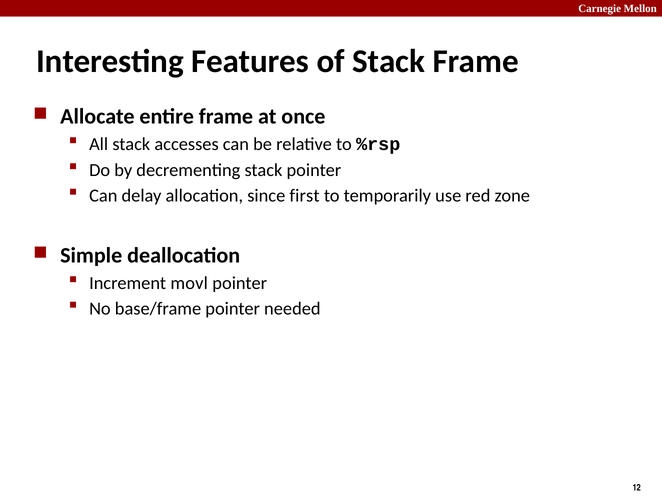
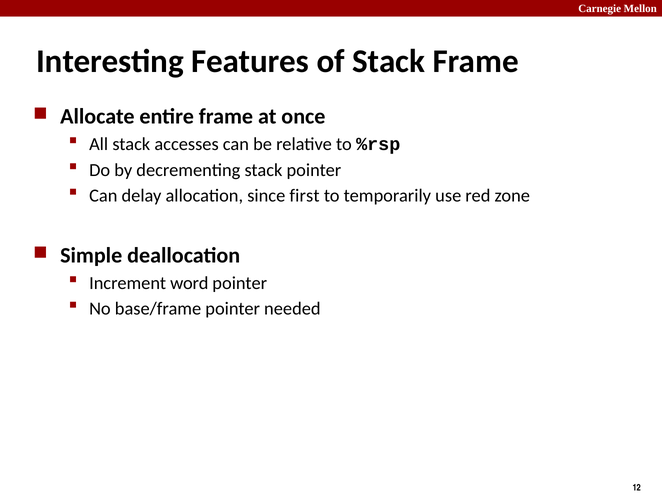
movl: movl -> word (189, 283)
